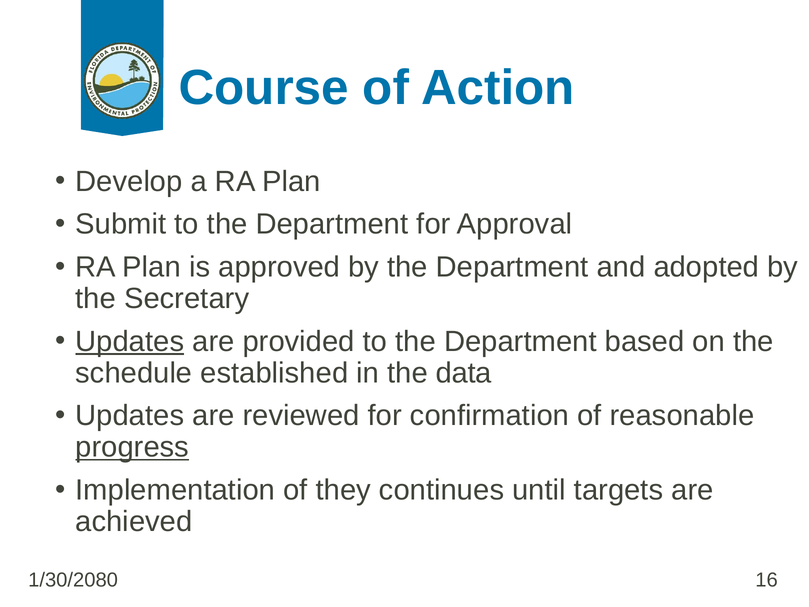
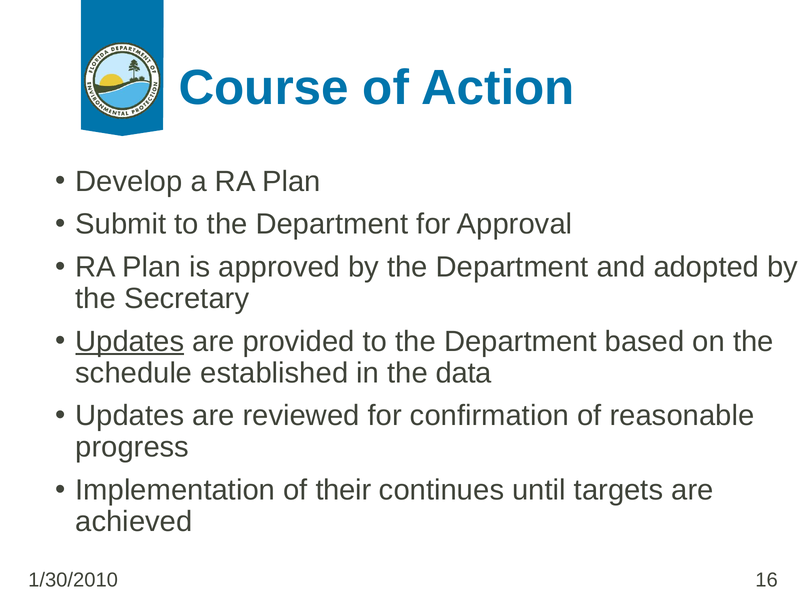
progress underline: present -> none (132, 447)
they: they -> their (343, 490)
1/30/2080: 1/30/2080 -> 1/30/2010 (73, 580)
